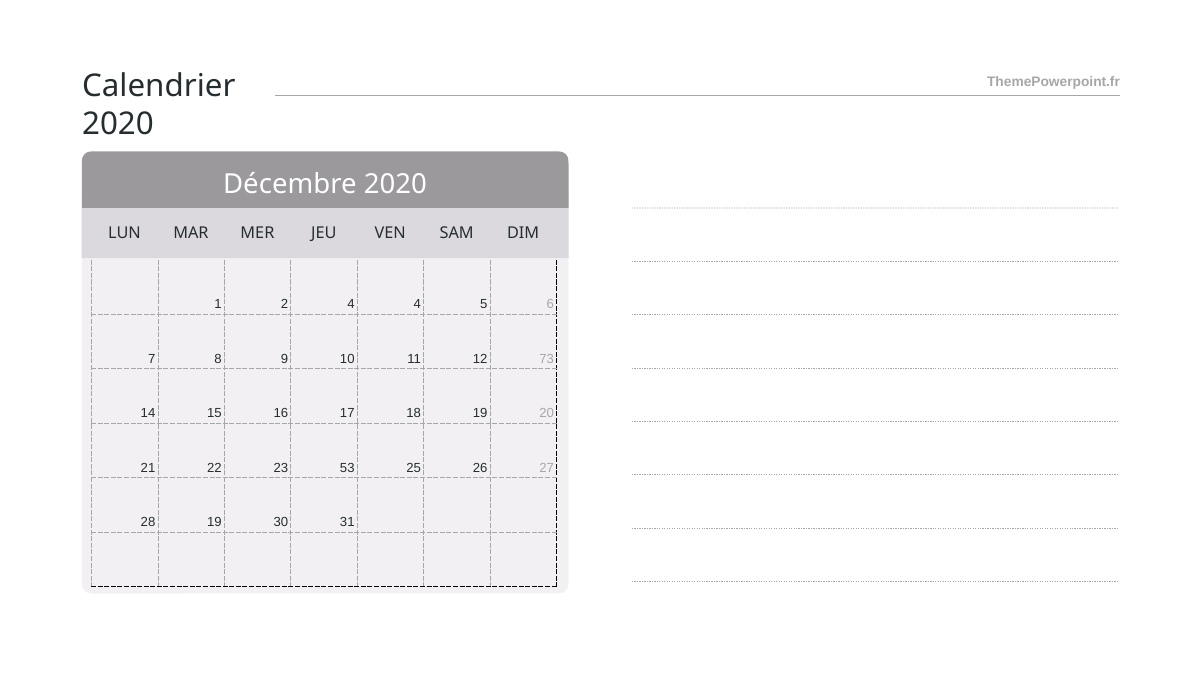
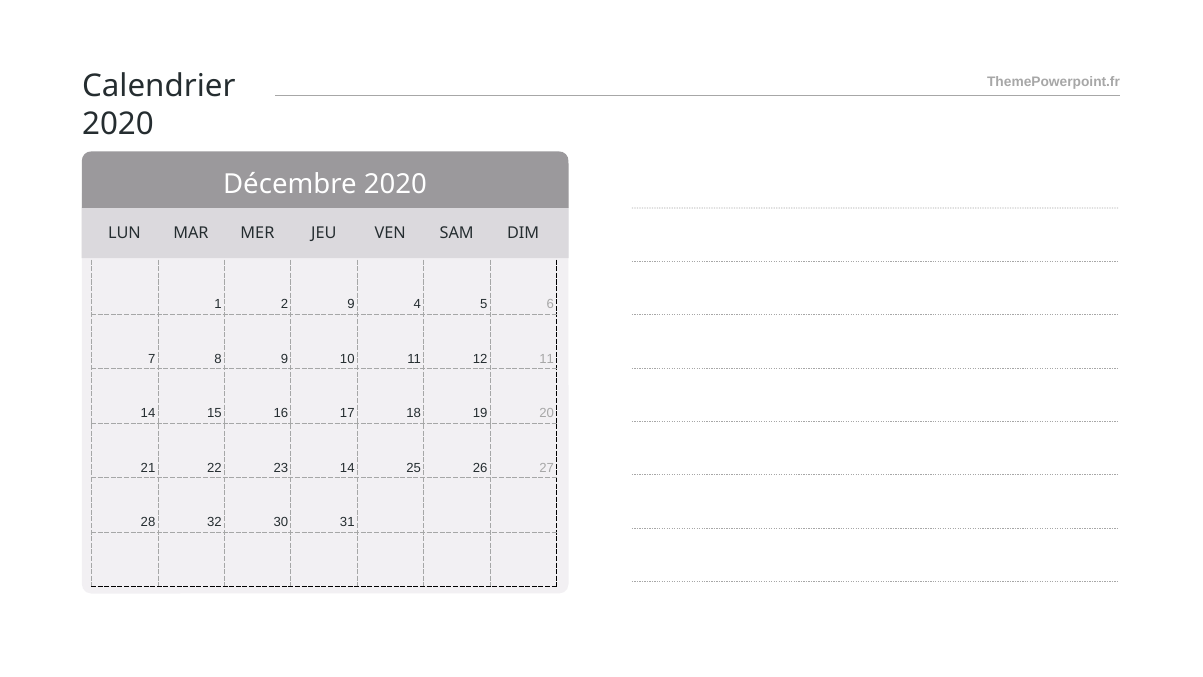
2 4: 4 -> 9 (351, 304)
12 73: 73 -> 11 (547, 359)
23 53: 53 -> 14 (347, 468)
28 19: 19 -> 32 (214, 522)
